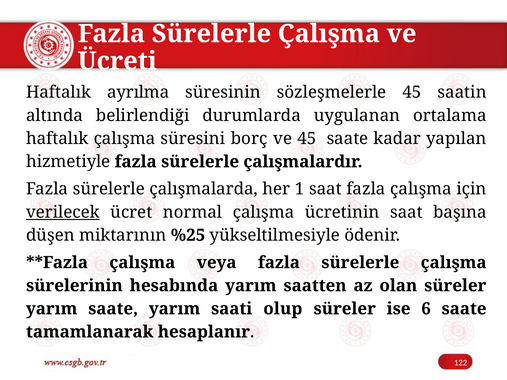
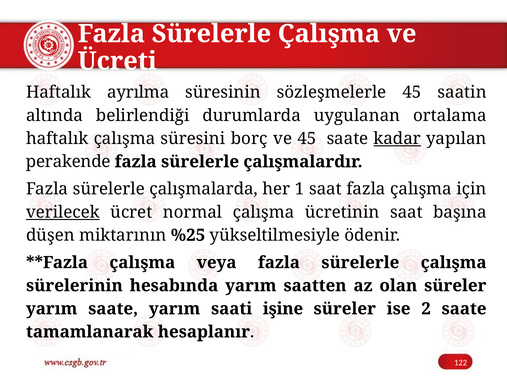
kadar underline: none -> present (397, 139)
hizmetiyle: hizmetiyle -> perakende (68, 162)
olup: olup -> işine (283, 309)
6: 6 -> 2 (426, 309)
